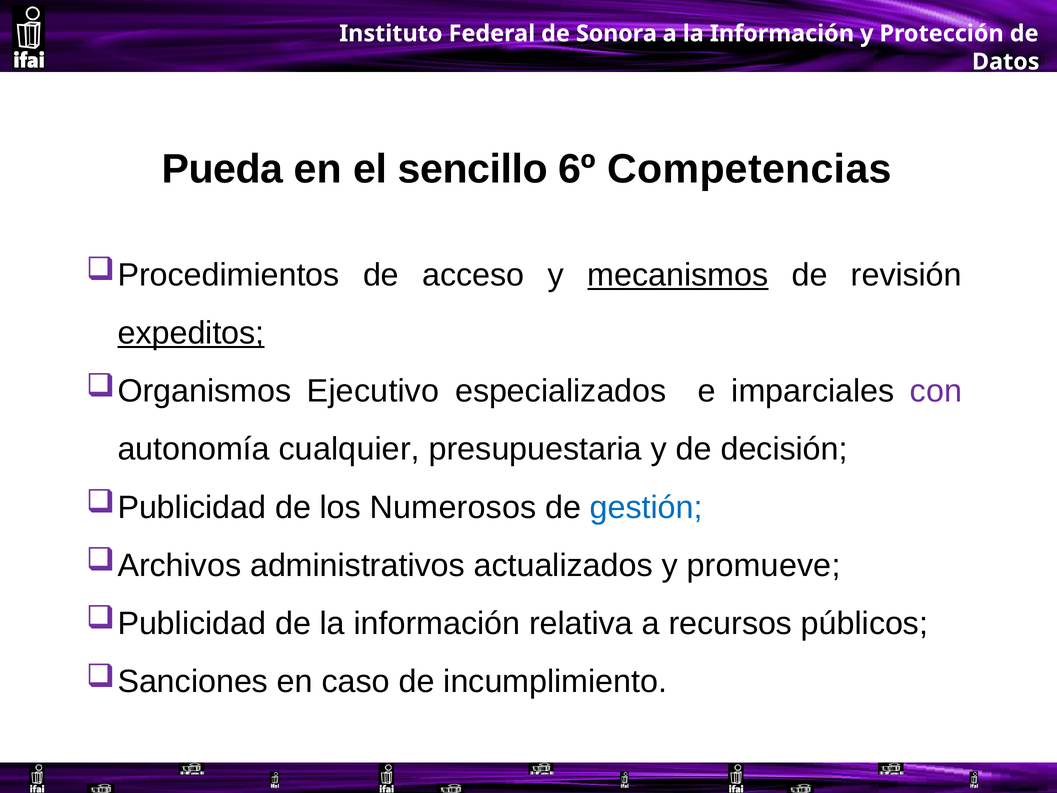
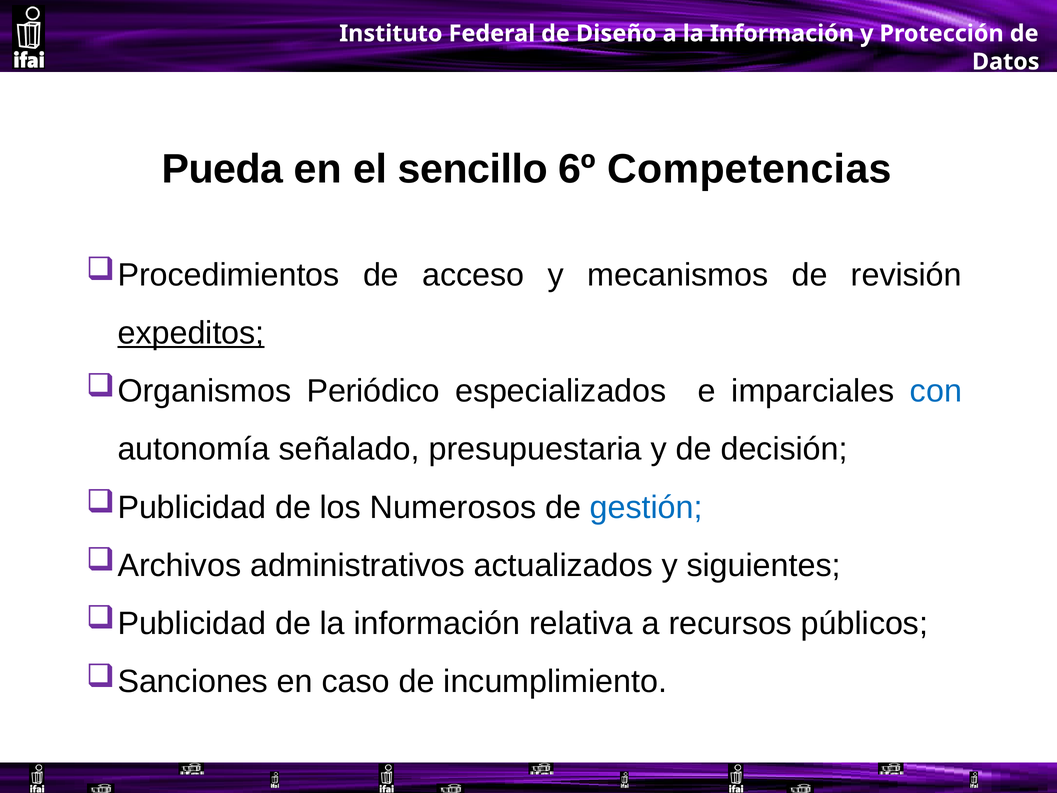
Sonora: Sonora -> Diseño (616, 34)
mecanismos underline: present -> none (678, 275)
Ejecutivo: Ejecutivo -> Periódico (373, 391)
con colour: purple -> blue (936, 391)
cualquier: cualquier -> señalado (349, 449)
promueve: promueve -> siguientes (764, 565)
